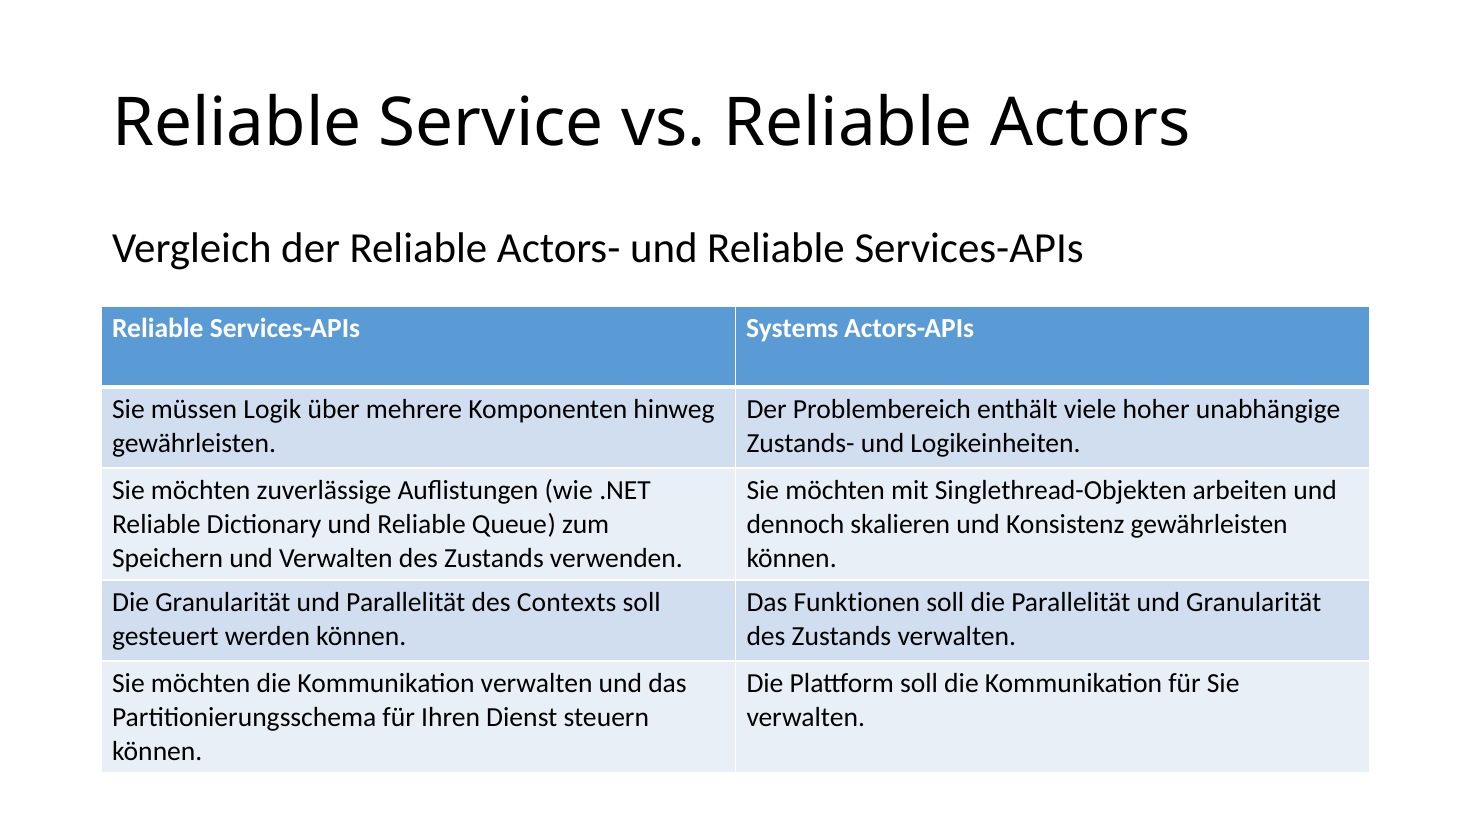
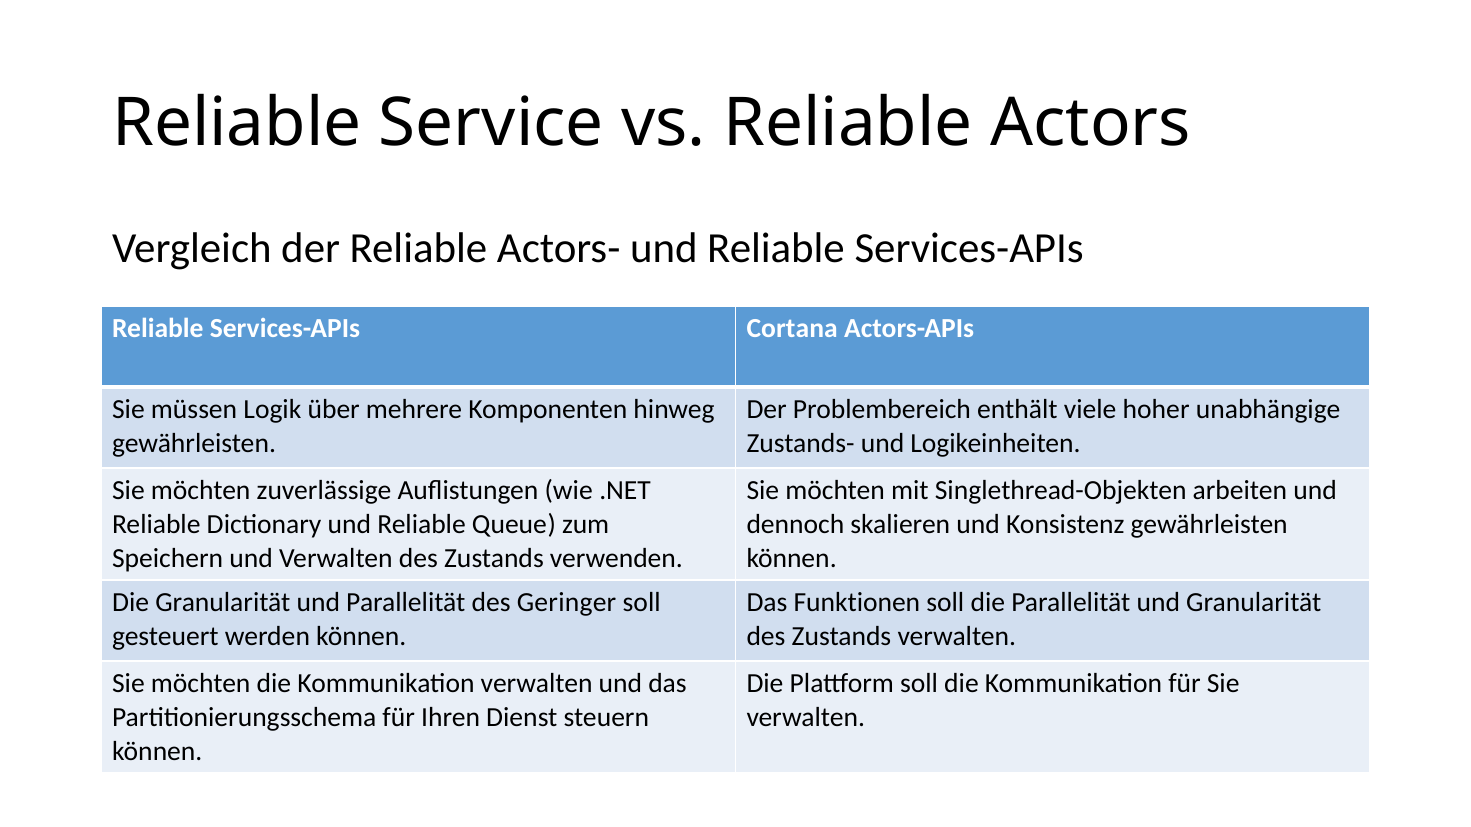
Systems: Systems -> Cortana (792, 329)
Contexts: Contexts -> Geringer (567, 603)
